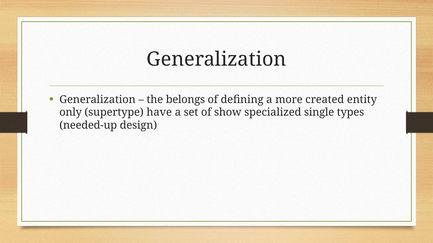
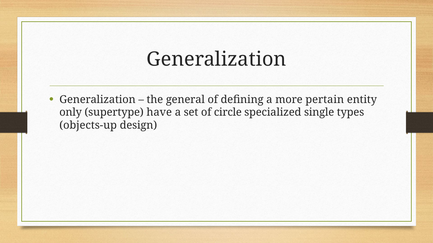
belongs: belongs -> general (185, 100)
created: created -> pertain (325, 100)
show: show -> circle (228, 113)
needed-up: needed-up -> objects-up (88, 126)
